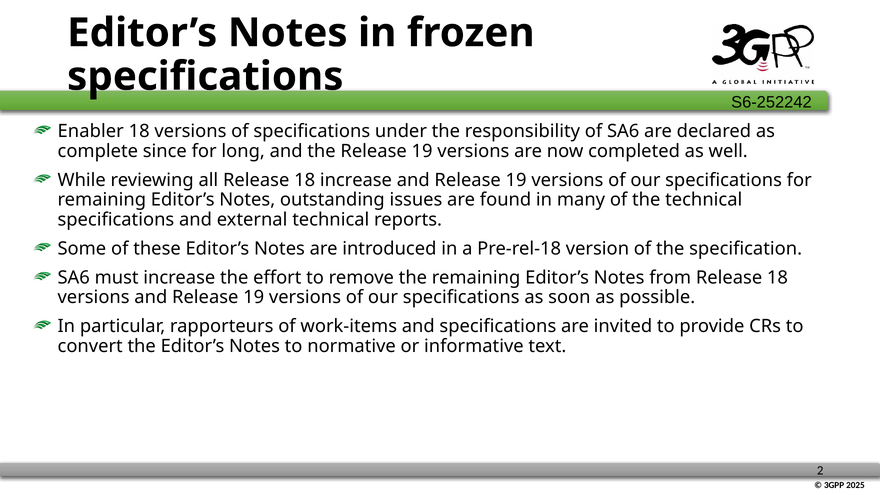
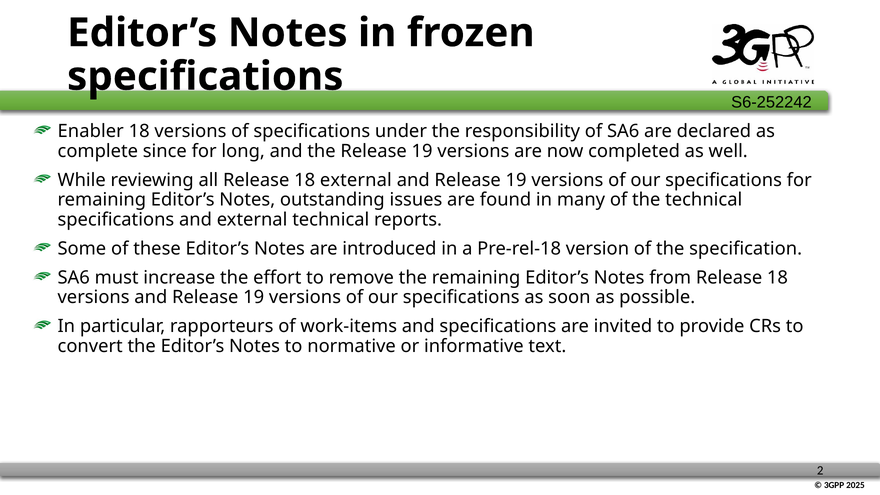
18 increase: increase -> external (356, 180)
